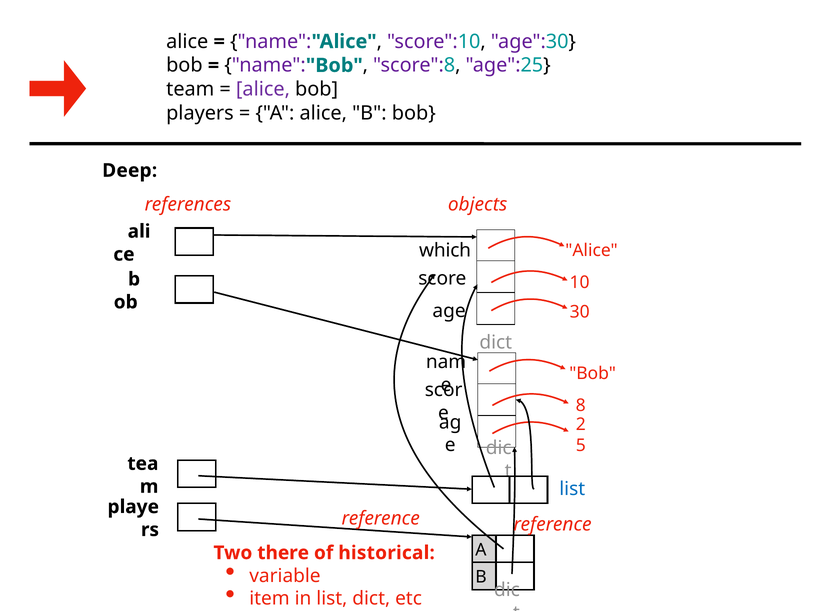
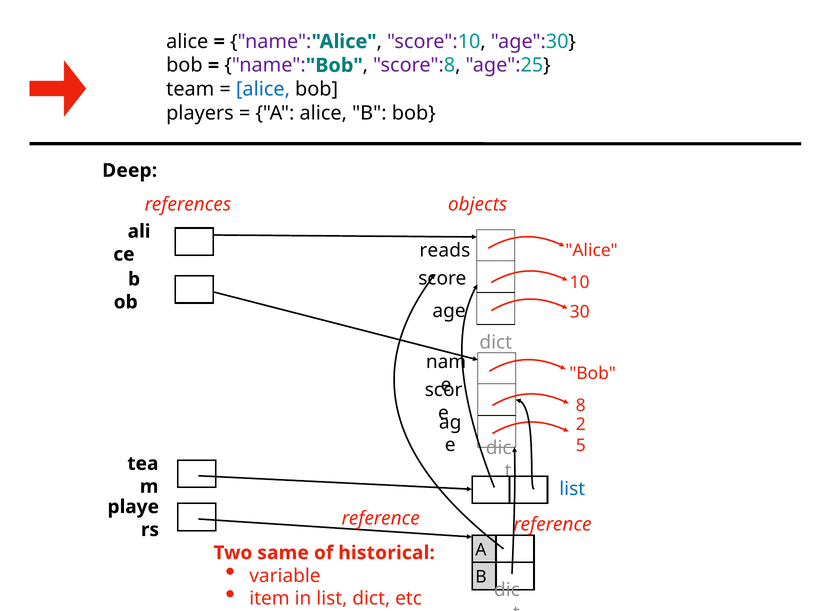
alice colour: purple -> blue (263, 89)
which: which -> reads (445, 251)
there: there -> same (283, 553)
